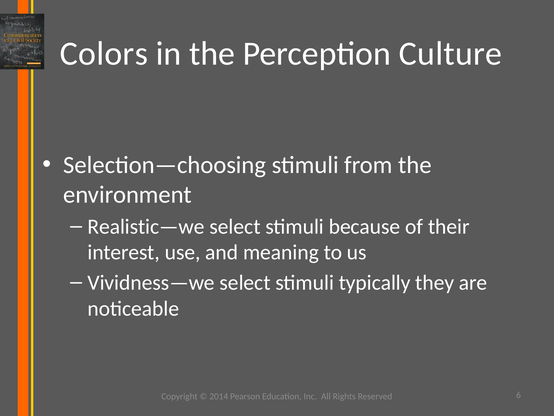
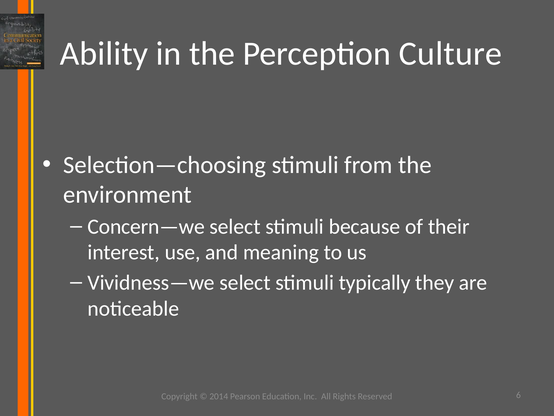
Colors: Colors -> Ability (104, 54)
Realistic—we: Realistic—we -> Concern—we (146, 226)
